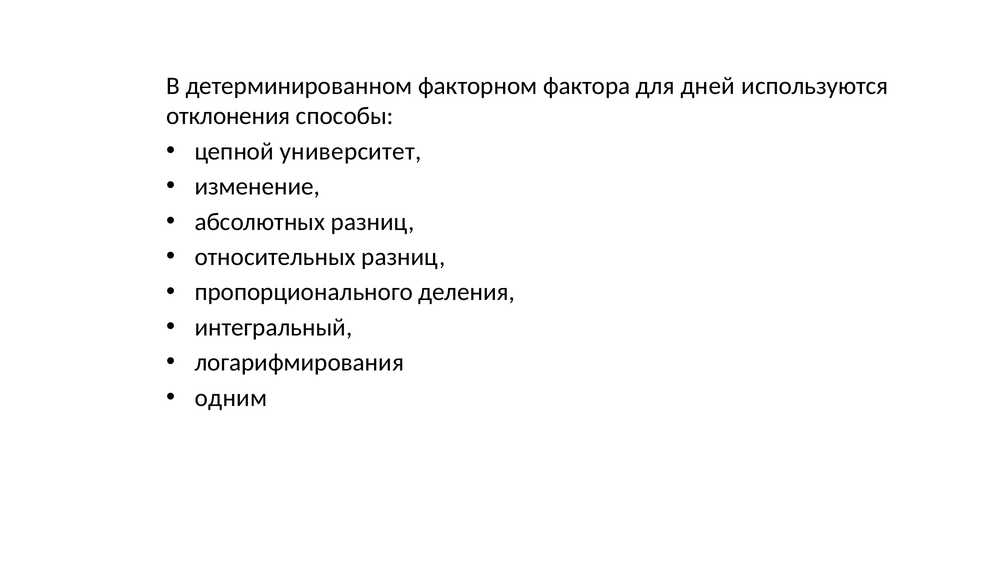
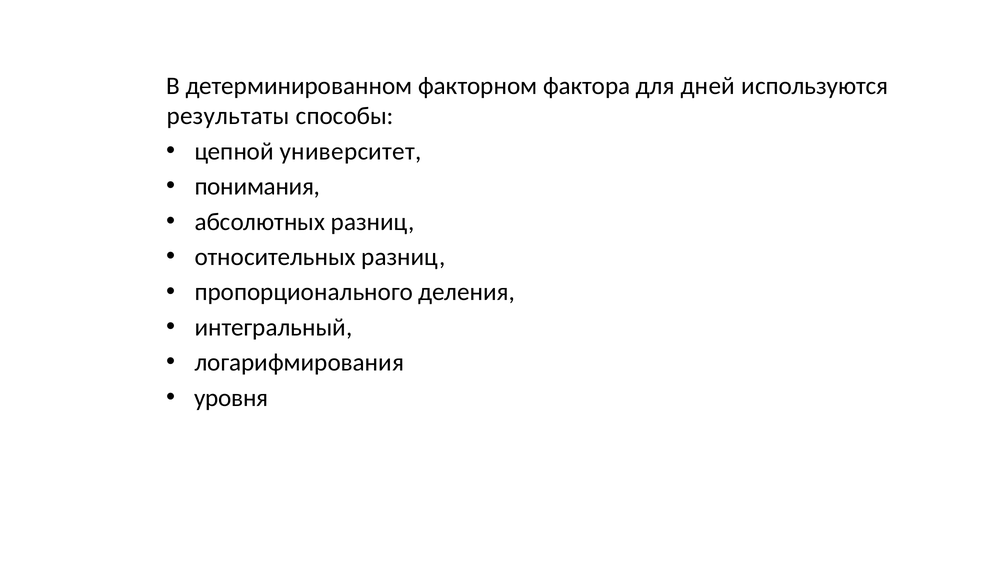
отклонения: отклонения -> результаты (228, 116)
изменение: изменение -> понимания (257, 187)
одним: одним -> уровня (231, 398)
